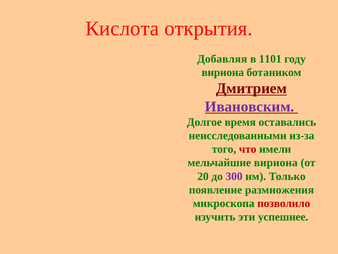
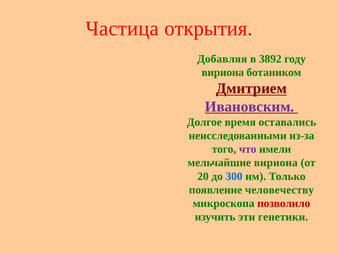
Кислота: Кислота -> Частица (122, 28)
1101: 1101 -> 3892 (270, 59)
что colour: red -> purple (248, 149)
300 colour: purple -> blue (234, 176)
размножения: размножения -> человечеству (279, 189)
успешнее: успешнее -> генетики (283, 217)
